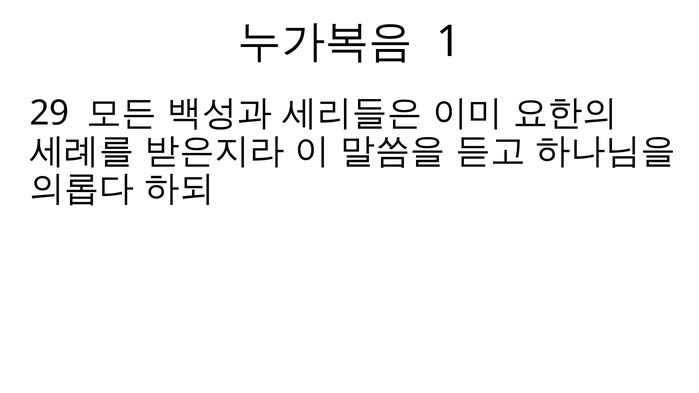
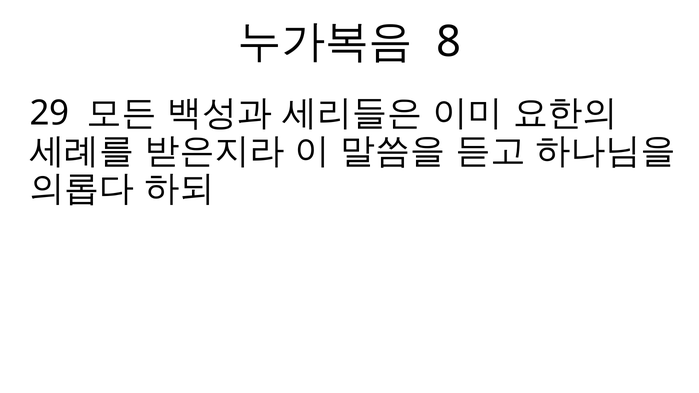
1: 1 -> 8 (449, 42)
